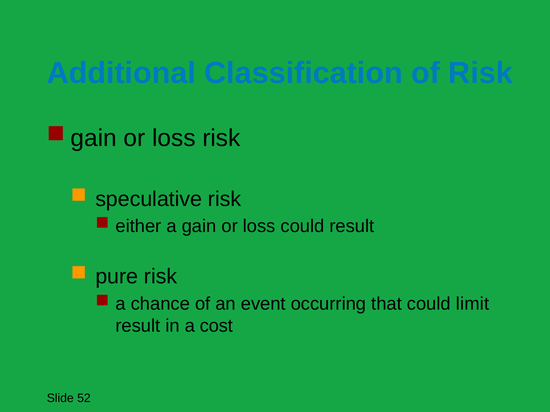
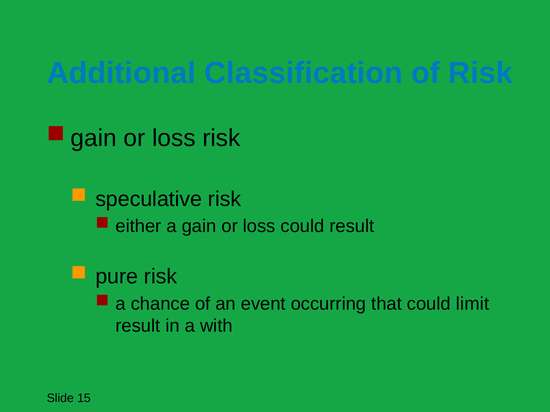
cost: cost -> with (216, 326)
52: 52 -> 15 (84, 399)
